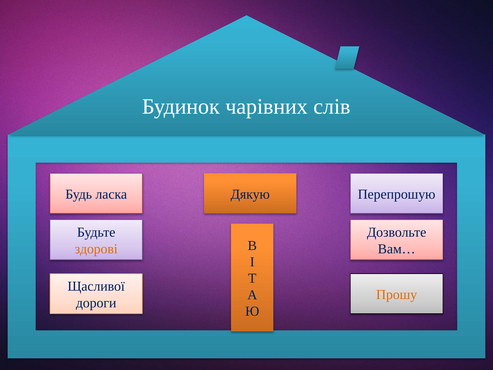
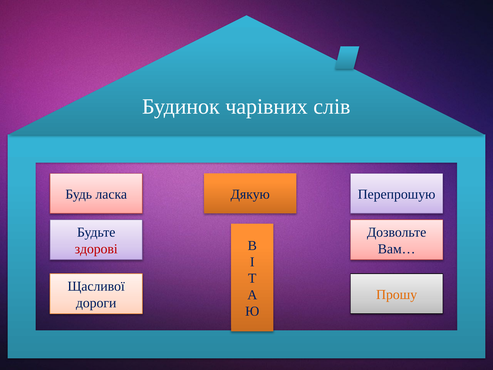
здорові colour: orange -> red (96, 249)
